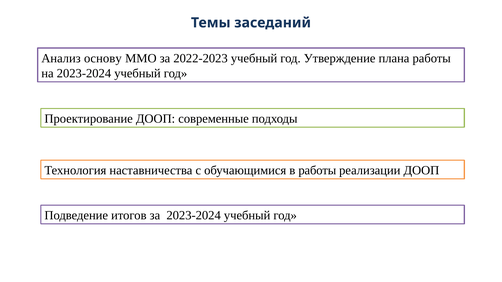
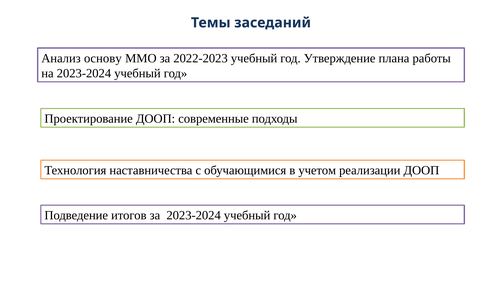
в работы: работы -> учетом (317, 171)
